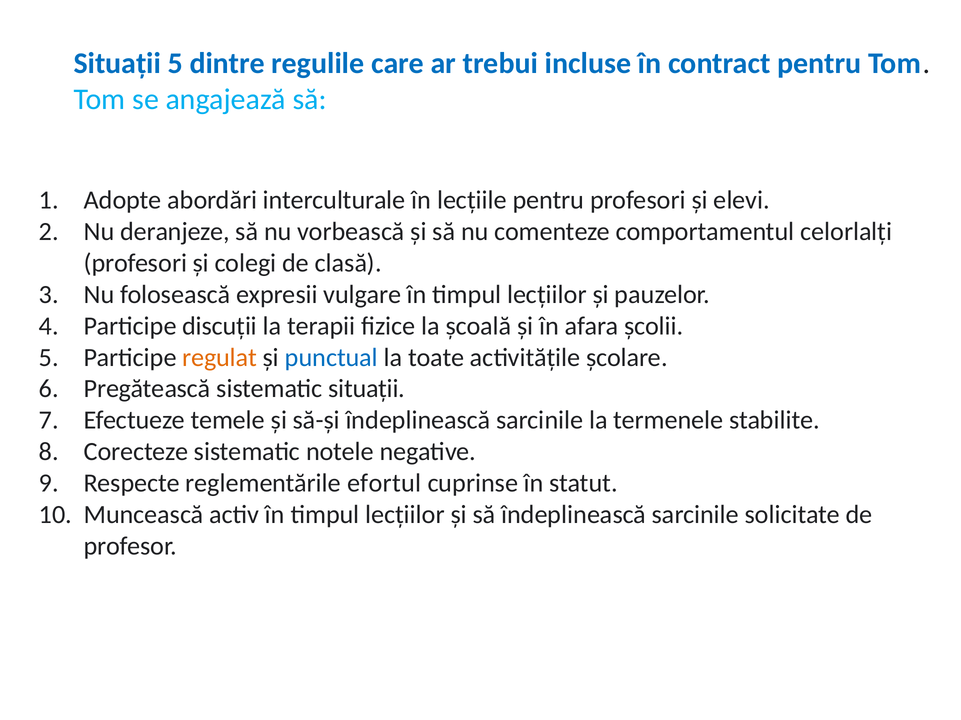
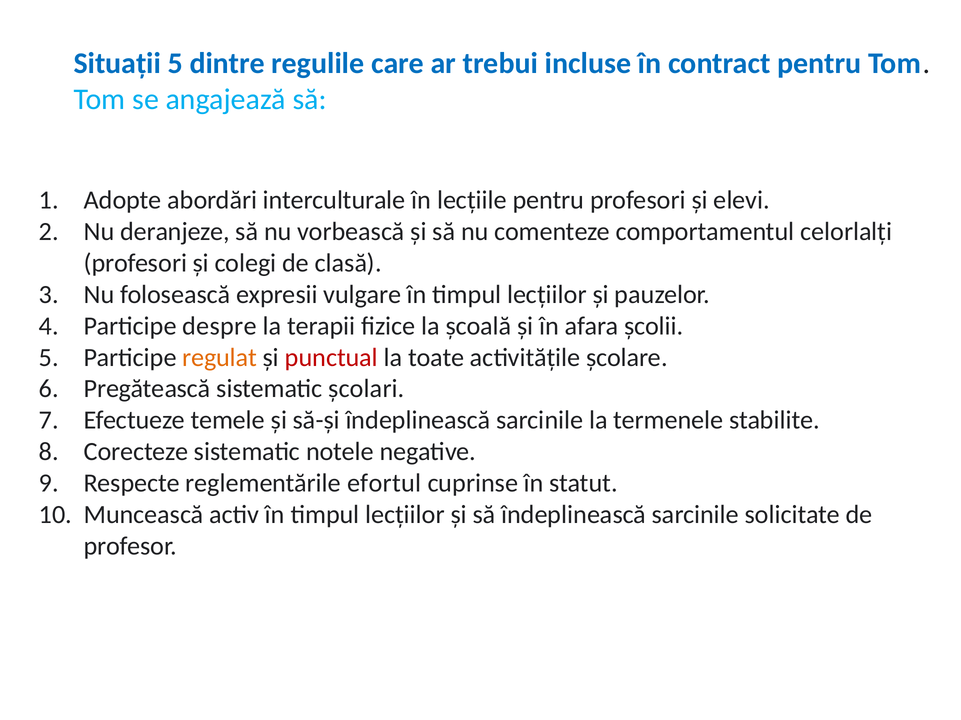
discuții: discuții -> despre (219, 326)
punctual colour: blue -> red (331, 358)
sistematic situații: situații -> școlari (366, 389)
